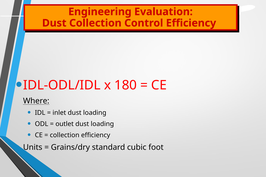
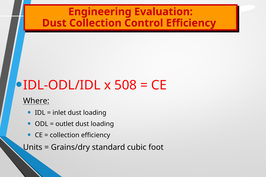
180: 180 -> 508 (126, 85)
